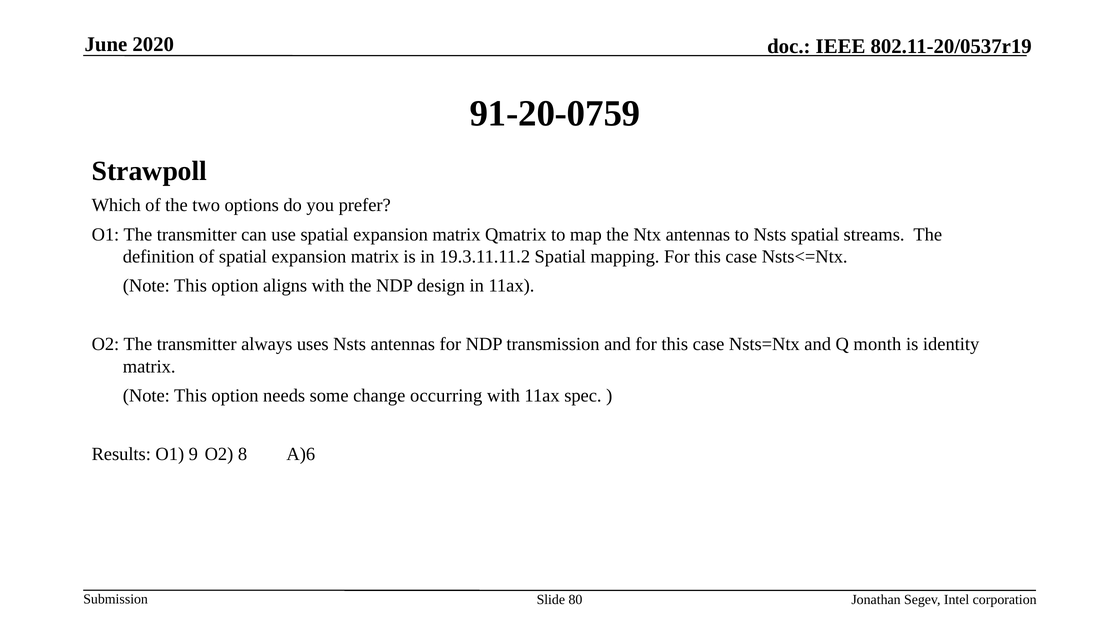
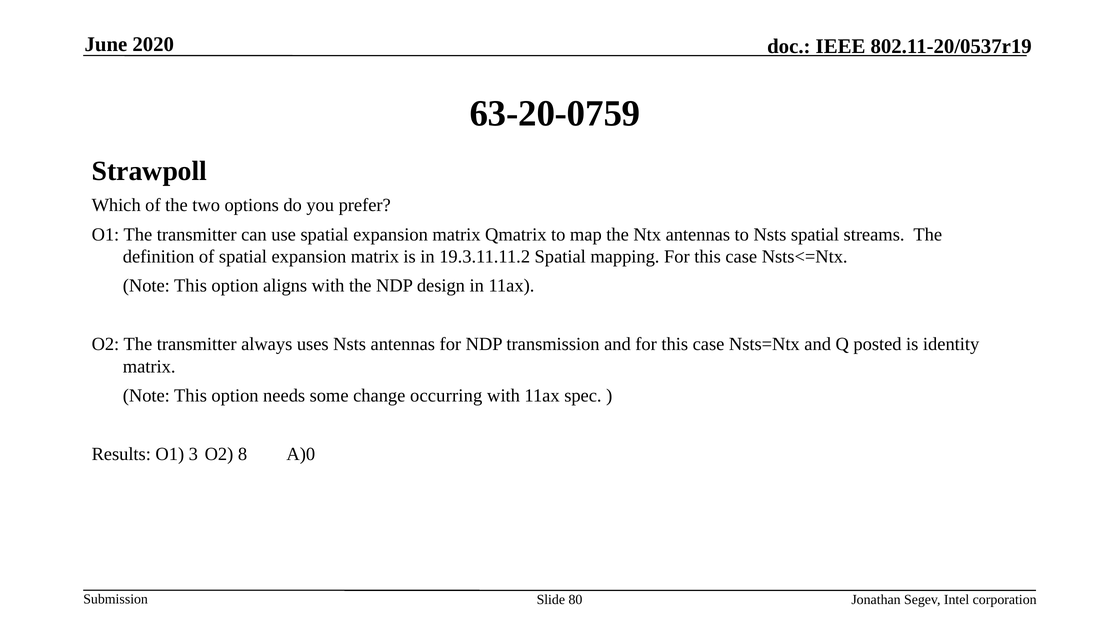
91-20-0759: 91-20-0759 -> 63-20-0759 (555, 113)
month: month -> posted (878, 344)
9: 9 -> 3 (193, 453)
A)6: A)6 -> A)0 (301, 453)
